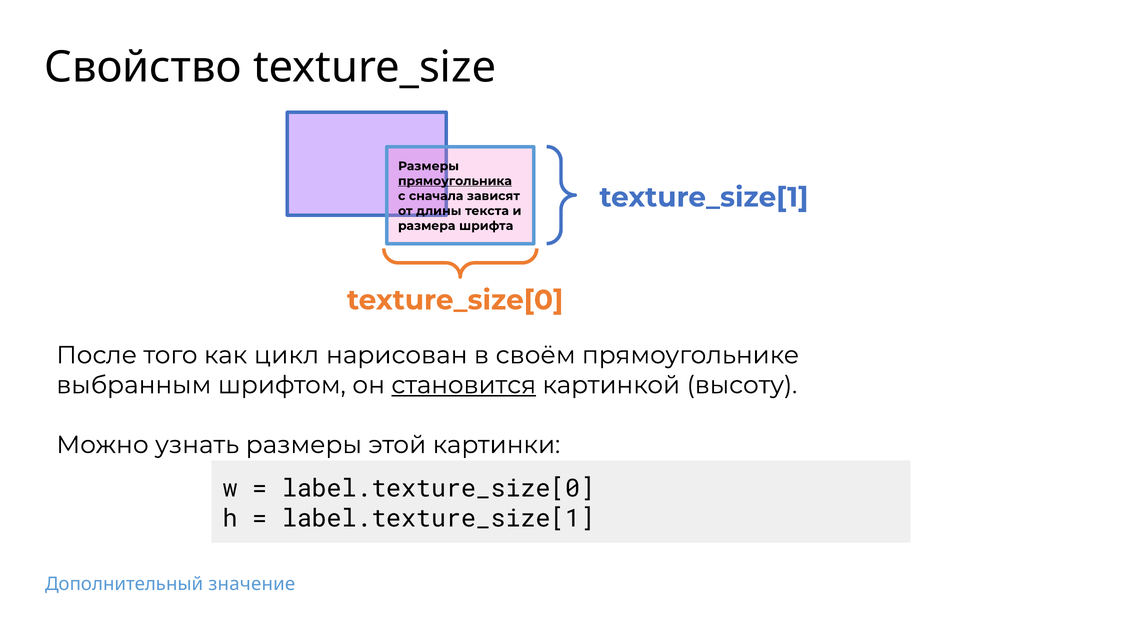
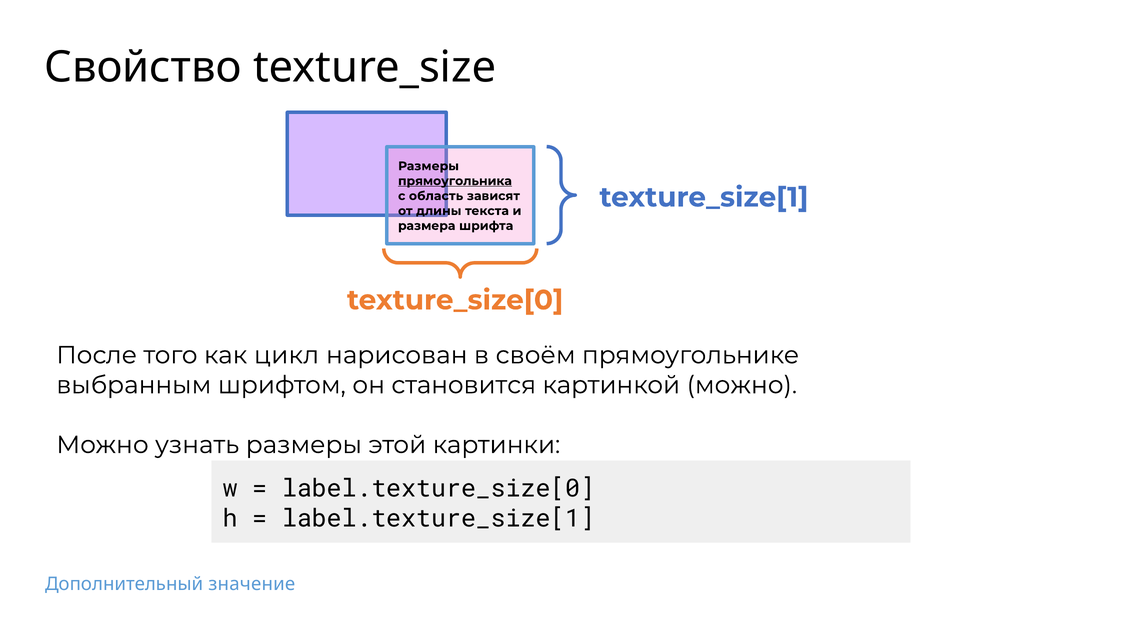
сначала: сначала -> область (436, 196)
становится underline: present -> none (464, 385)
картинкой высоту: высоту -> можно (742, 385)
